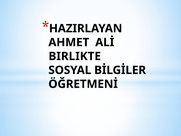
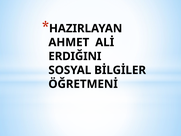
BIRLIKTE: BIRLIKTE -> ERDIĞINI (75, 56)
